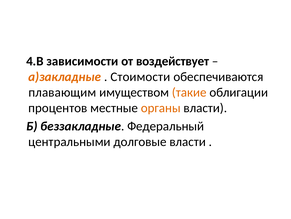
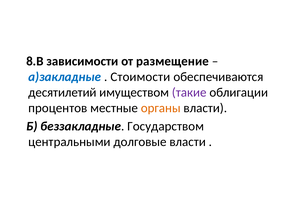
4.В: 4.В -> 8.В (35, 61)
воздействует: воздействует -> размещение (173, 61)
а)закладные colour: orange -> blue (65, 77)
плавающим: плавающим -> десятилетий (62, 92)
такие colour: orange -> purple (189, 92)
Федеральный: Федеральный -> Государством (166, 126)
